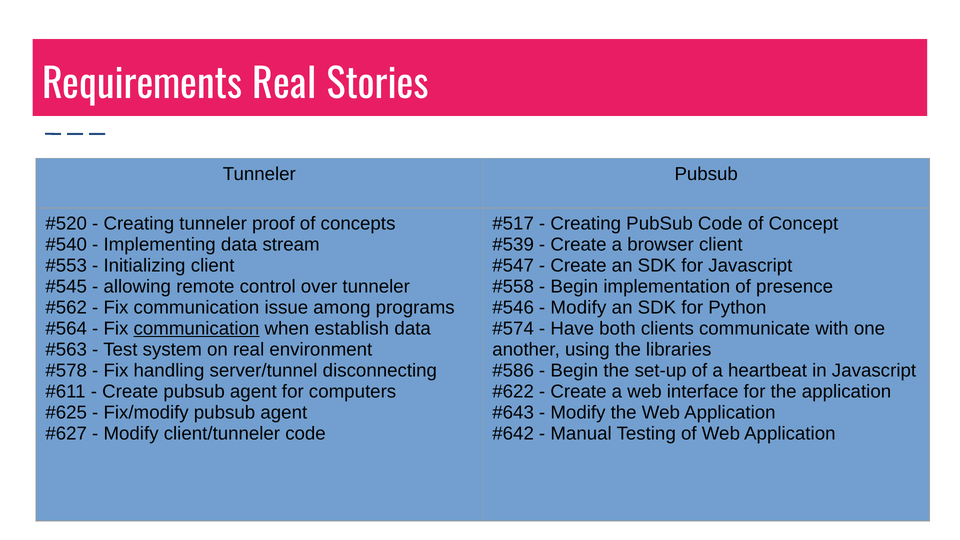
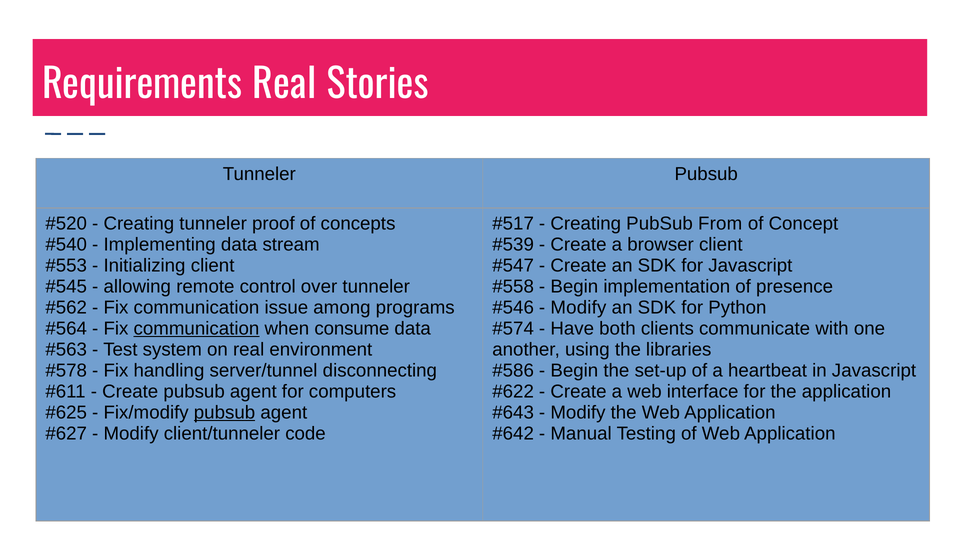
PubSub Code: Code -> From (720, 224)
establish: establish -> consume (352, 329)
pubsub underline: none -> present (225, 412)
